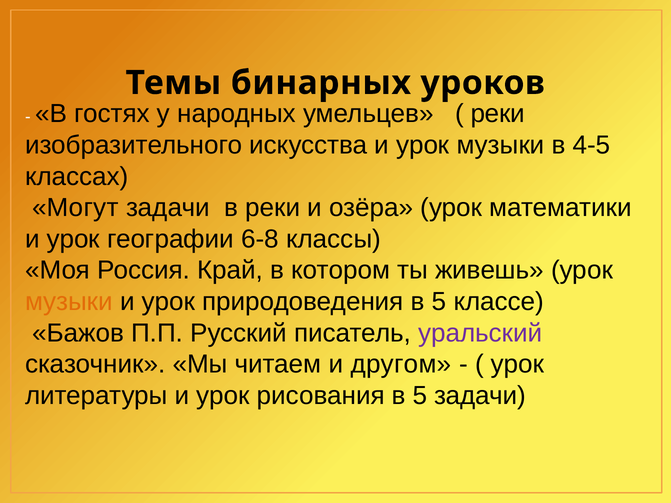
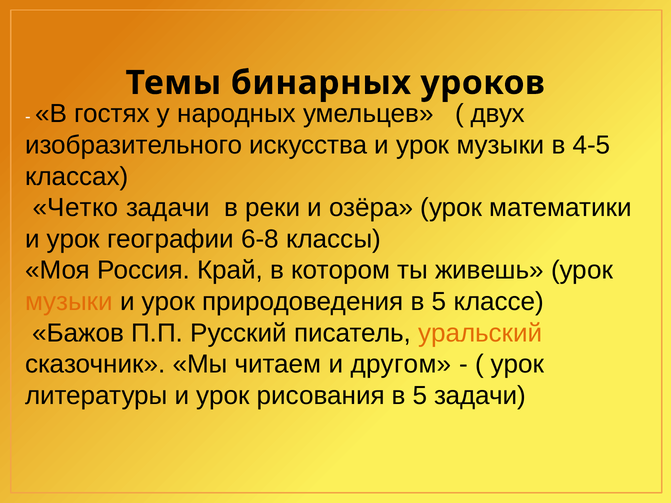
реки: реки -> двух (498, 114)
Могут: Могут -> Четко (75, 208)
уральский colour: purple -> orange (480, 333)
